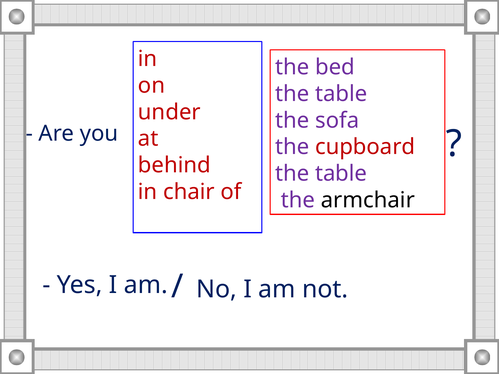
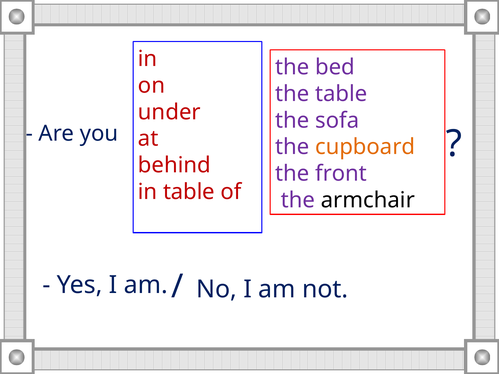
cupboard colour: red -> orange (365, 147)
table: table -> front (341, 174)
in chair: chair -> table (189, 192)
